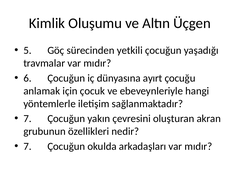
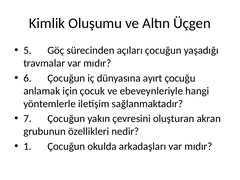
yetkili: yetkili -> açıları (130, 50)
7: 7 -> 1 (27, 146)
